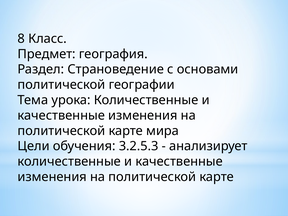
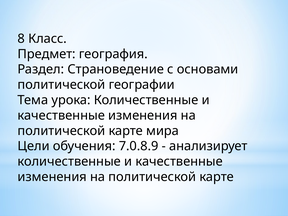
3.2.5.3: 3.2.5.3 -> 7.0.8.9 (139, 146)
